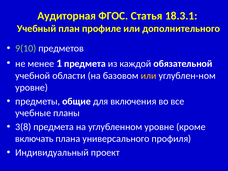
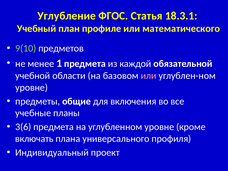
Аудиторная: Аудиторная -> Углубление (67, 16)
дополнительного: дополнительного -> математического (181, 29)
или colour: yellow -> pink (149, 76)
3(8: 3(8 -> 3(6 (23, 127)
